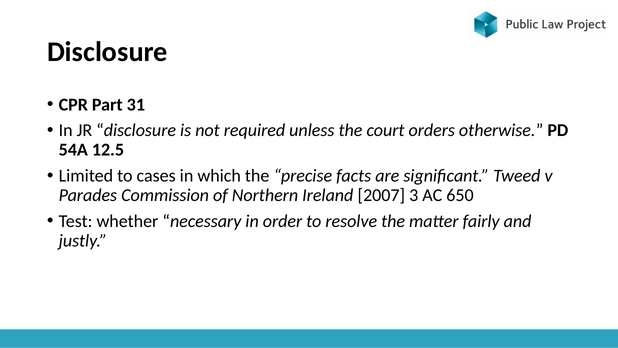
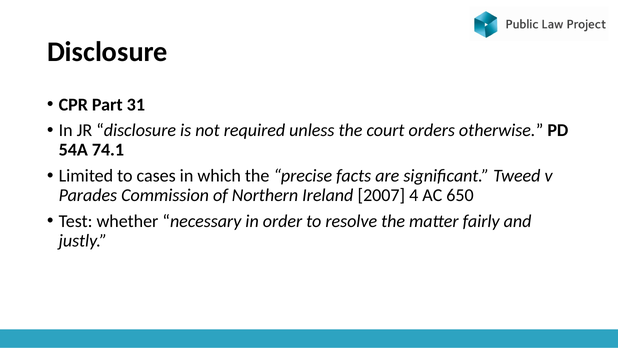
12.5: 12.5 -> 74.1 (108, 150)
3: 3 -> 4 (414, 195)
